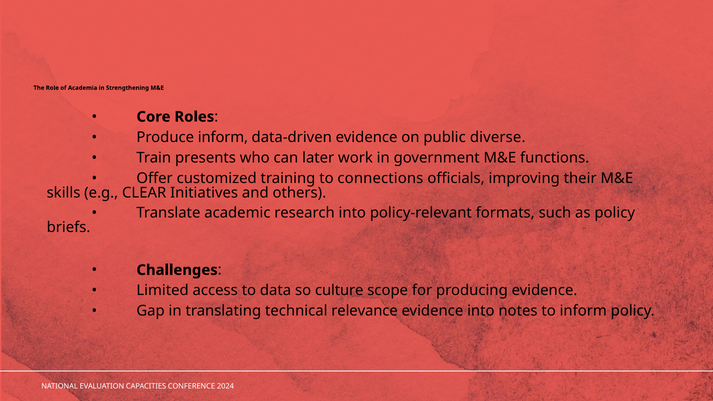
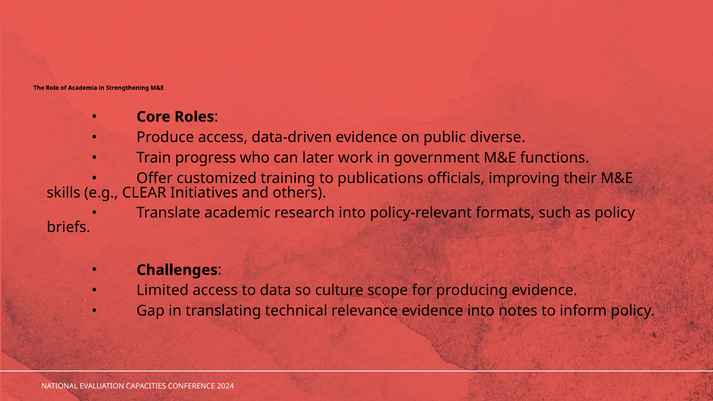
Produce inform: inform -> access (223, 137)
presents: presents -> progress (206, 158)
connections: connections -> publications (380, 178)
